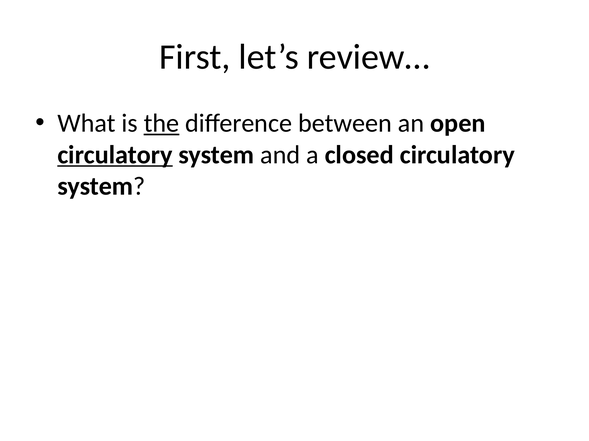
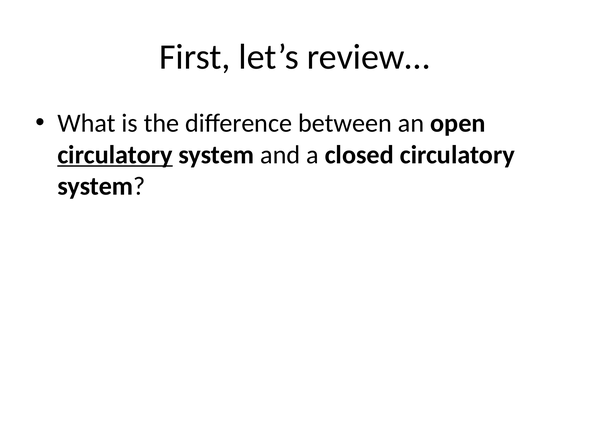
the underline: present -> none (161, 124)
